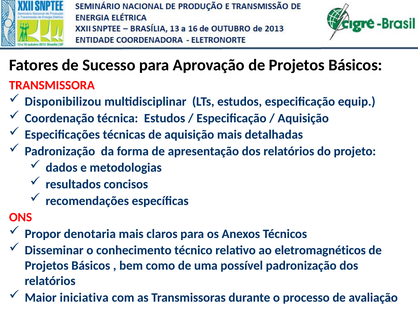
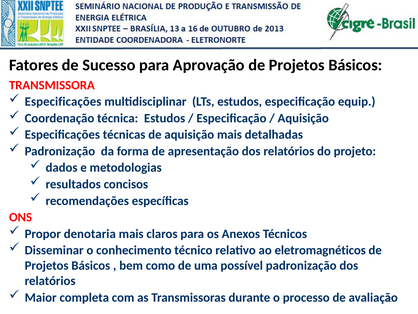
Disponibilizou: Disponibilizou -> Especificações (63, 102)
iniciativa: iniciativa -> completa (84, 297)
